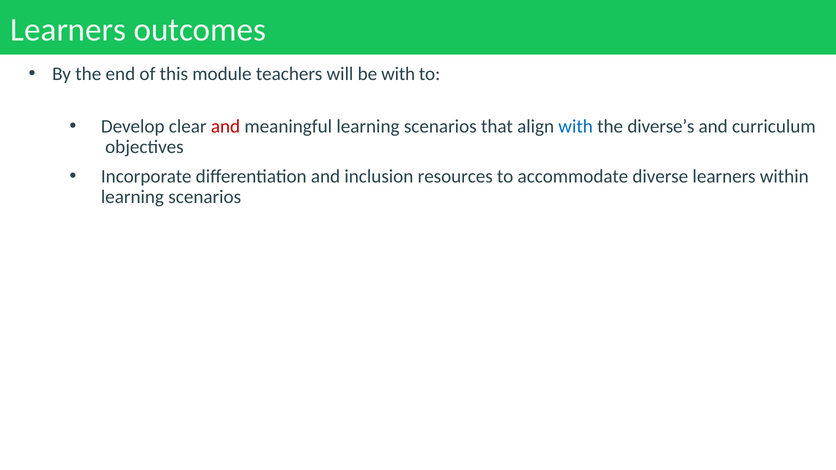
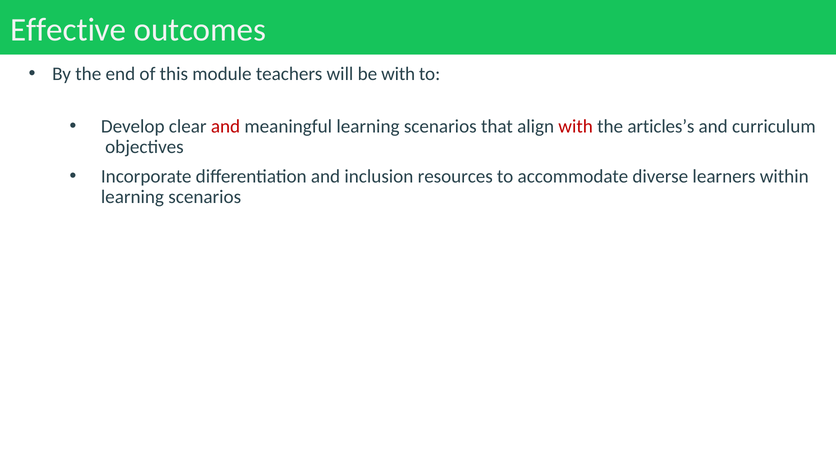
Learners: Learners -> Effective (68, 30)
with colour: blue -> red (576, 126)
diverse’s: diverse’s -> articles’s (661, 126)
